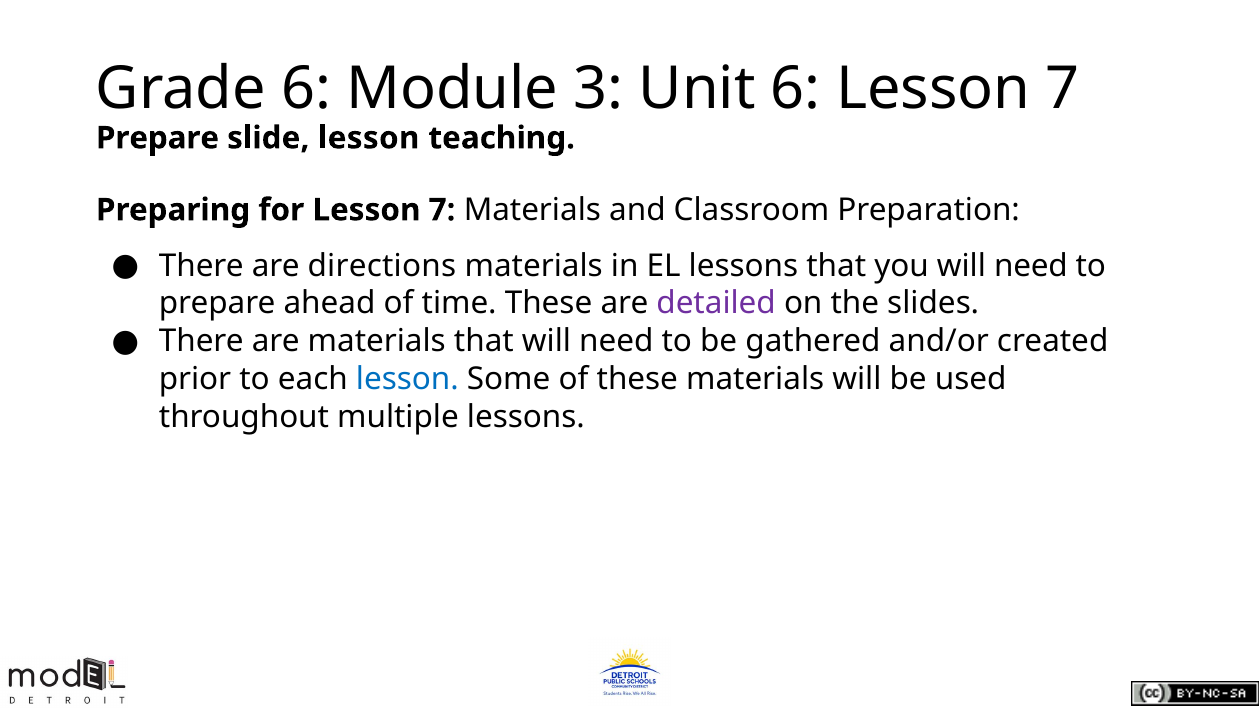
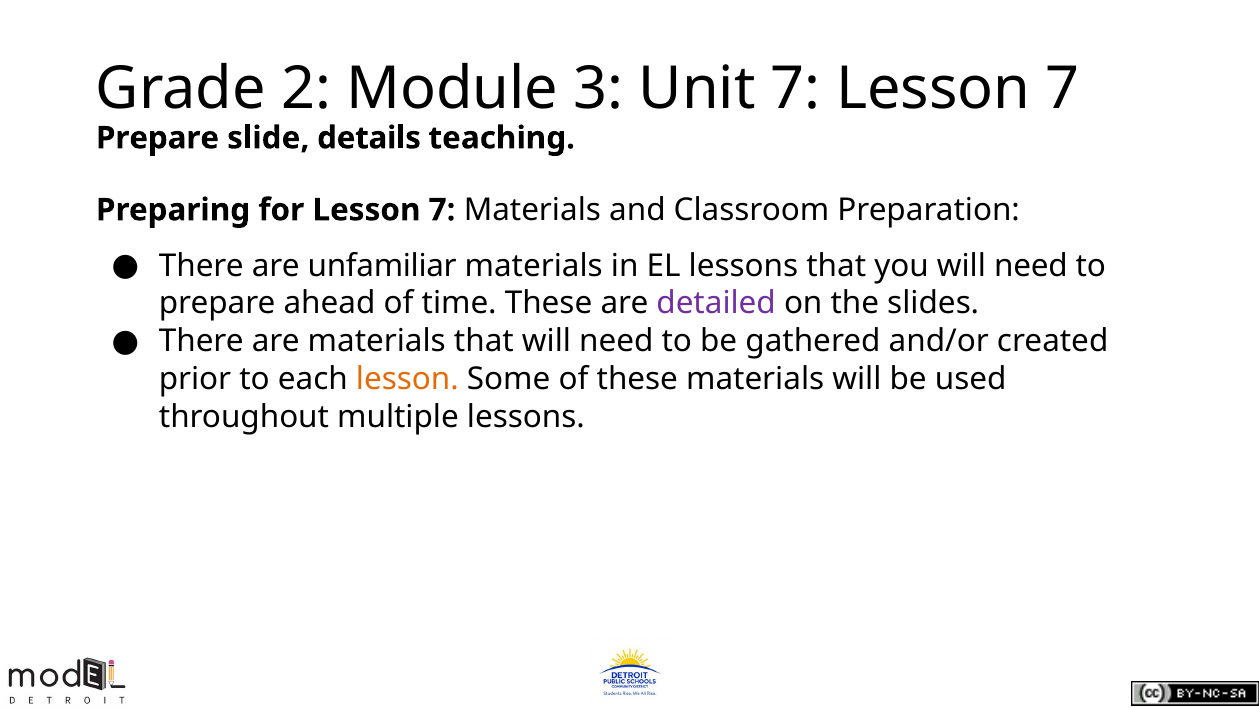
Grade 6: 6 -> 2 (306, 89)
Unit 6: 6 -> 7 (796, 89)
slide lesson: lesson -> details (369, 138)
directions: directions -> unfamiliar (382, 266)
lesson colour: blue -> orange (407, 379)
